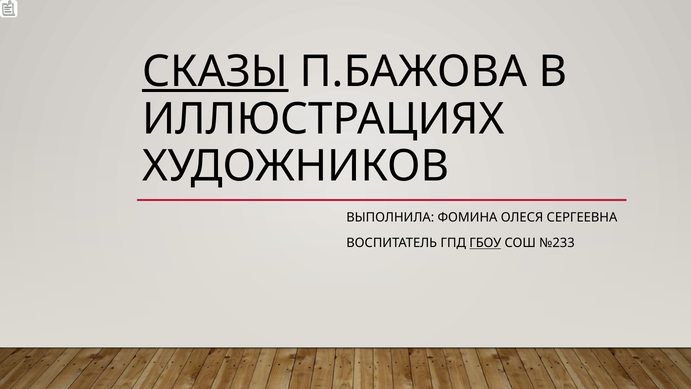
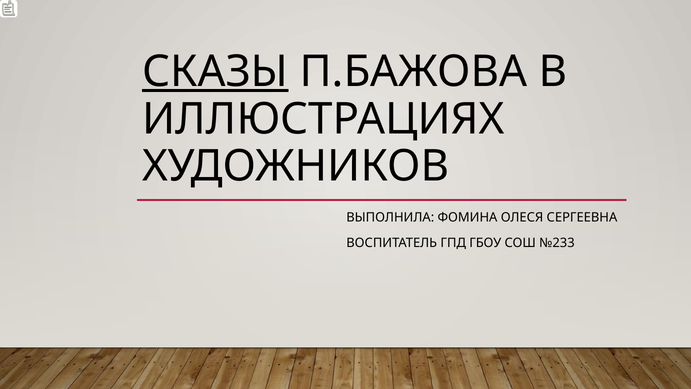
ГБОУ underline: present -> none (485, 243)
